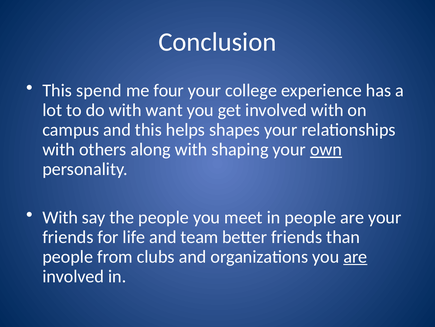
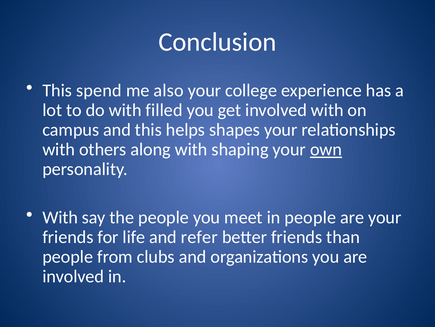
four: four -> also (169, 90)
want: want -> filled (164, 110)
team: team -> refer (199, 237)
are underline: present -> none (355, 256)
